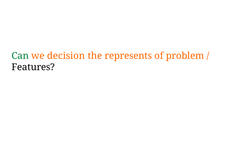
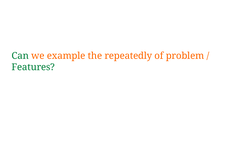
decision: decision -> example (66, 56)
represents: represents -> repeatedly (128, 56)
Features colour: black -> green (33, 67)
